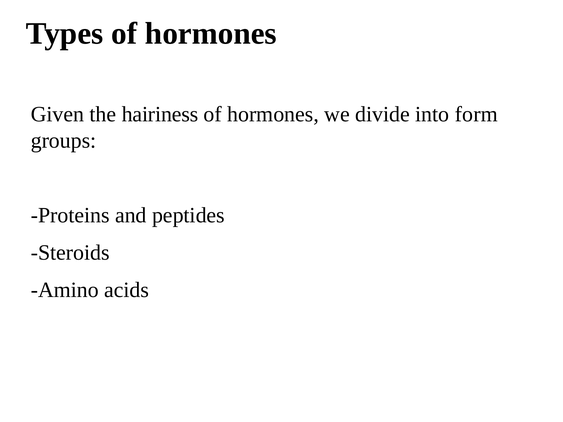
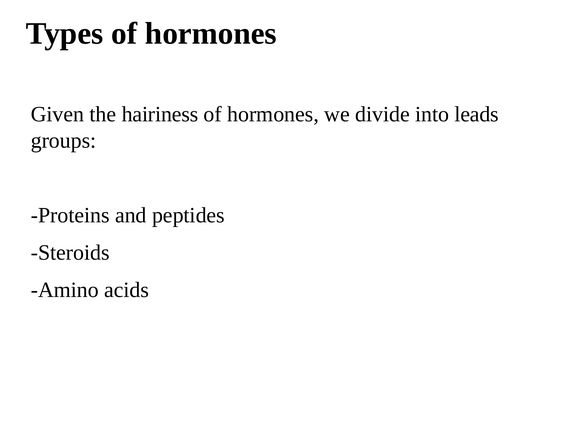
form: form -> leads (477, 114)
